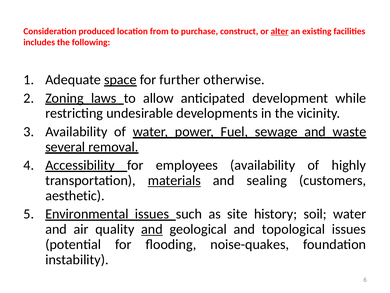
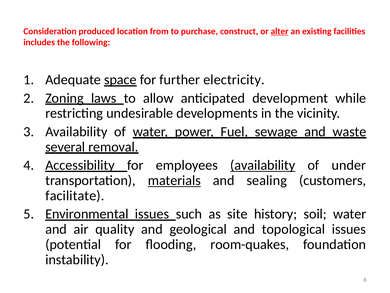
otherwise: otherwise -> electricity (234, 80)
availability underline: none -> present (263, 165)
highly: highly -> under (349, 165)
aesthetic: aesthetic -> facilitate (75, 195)
and underline: present -> none (152, 229)
noise-quakes: noise-quakes -> room-quakes (250, 244)
